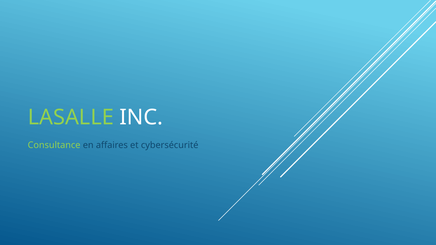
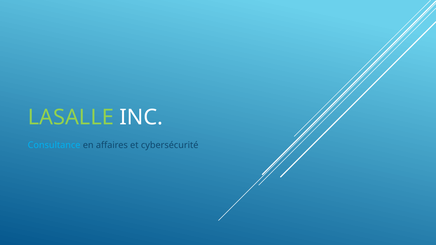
Consultance colour: light green -> light blue (54, 145)
